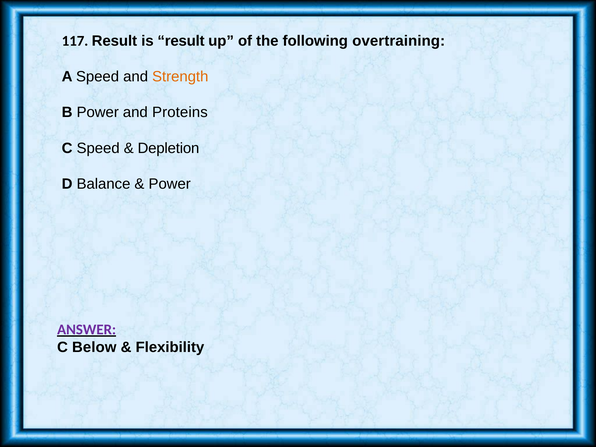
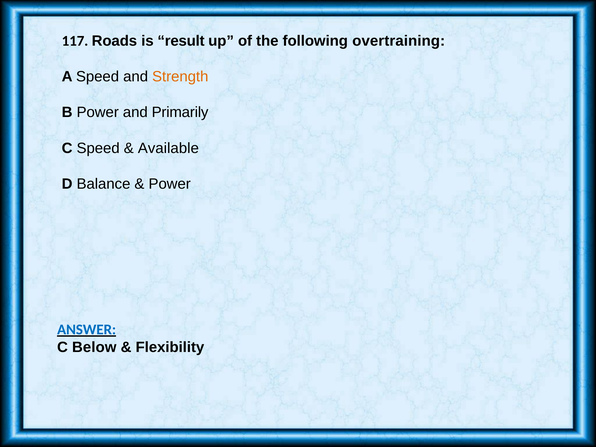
117 Result: Result -> Roads (114, 41)
Proteins: Proteins -> Primarily (180, 112)
Depletion: Depletion -> Available (168, 148)
ANSWER colour: purple -> blue (87, 330)
